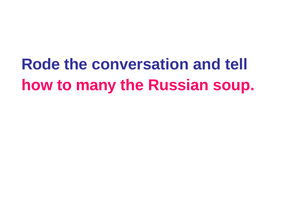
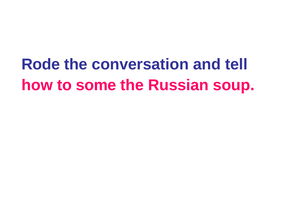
many: many -> some (96, 85)
